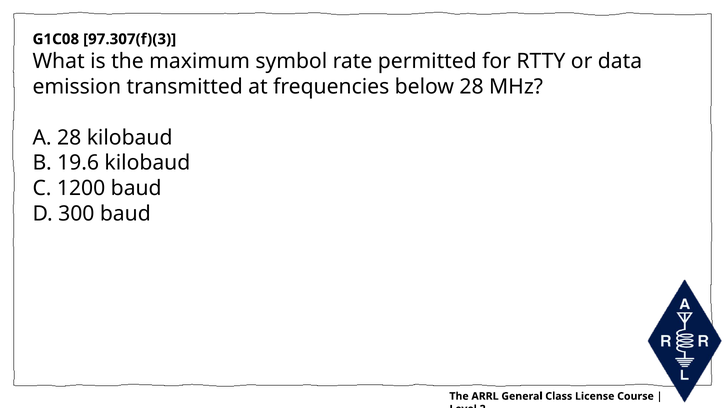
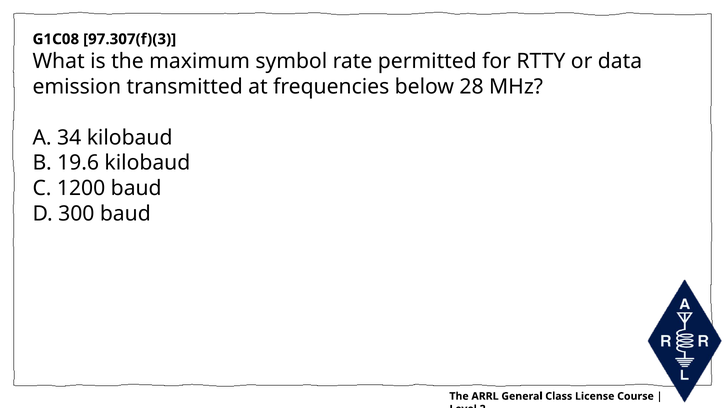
A 28: 28 -> 34 (69, 138)
